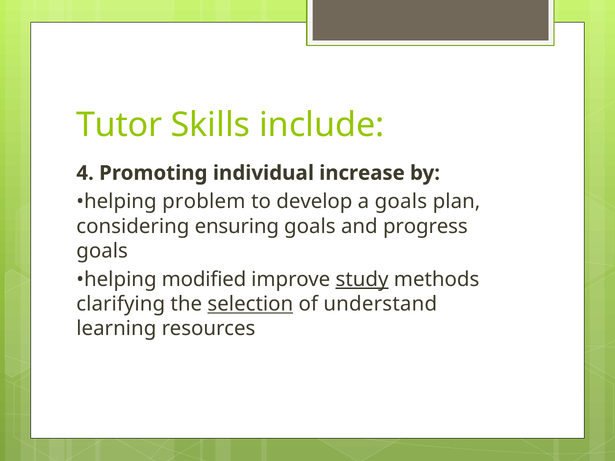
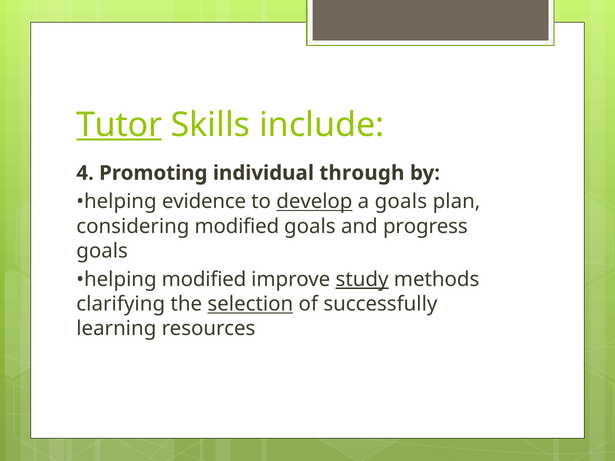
Tutor underline: none -> present (119, 125)
increase: increase -> through (362, 173)
problem: problem -> evidence (204, 202)
develop underline: none -> present (314, 202)
considering ensuring: ensuring -> modified (237, 226)
understand: understand -> successfully (380, 304)
